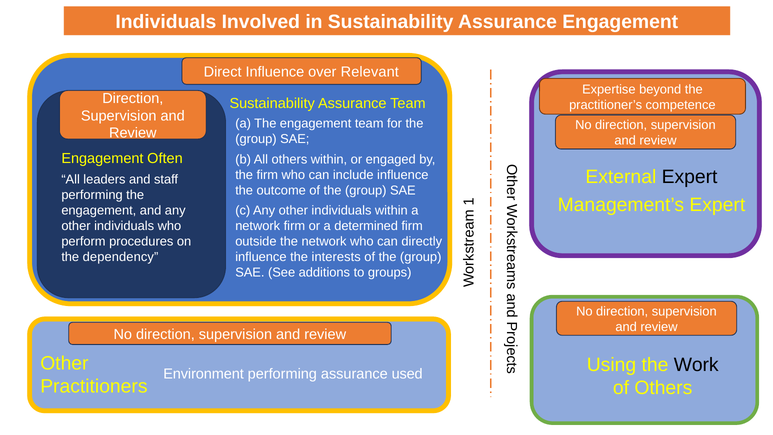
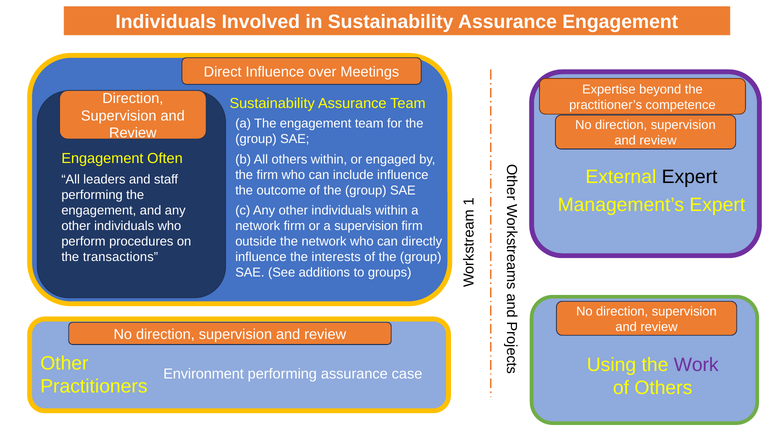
Relevant: Relevant -> Meetings (370, 72)
a determined: determined -> supervision (366, 226)
dependency: dependency -> transactions (121, 257)
Work colour: black -> purple (696, 365)
used: used -> case (407, 374)
